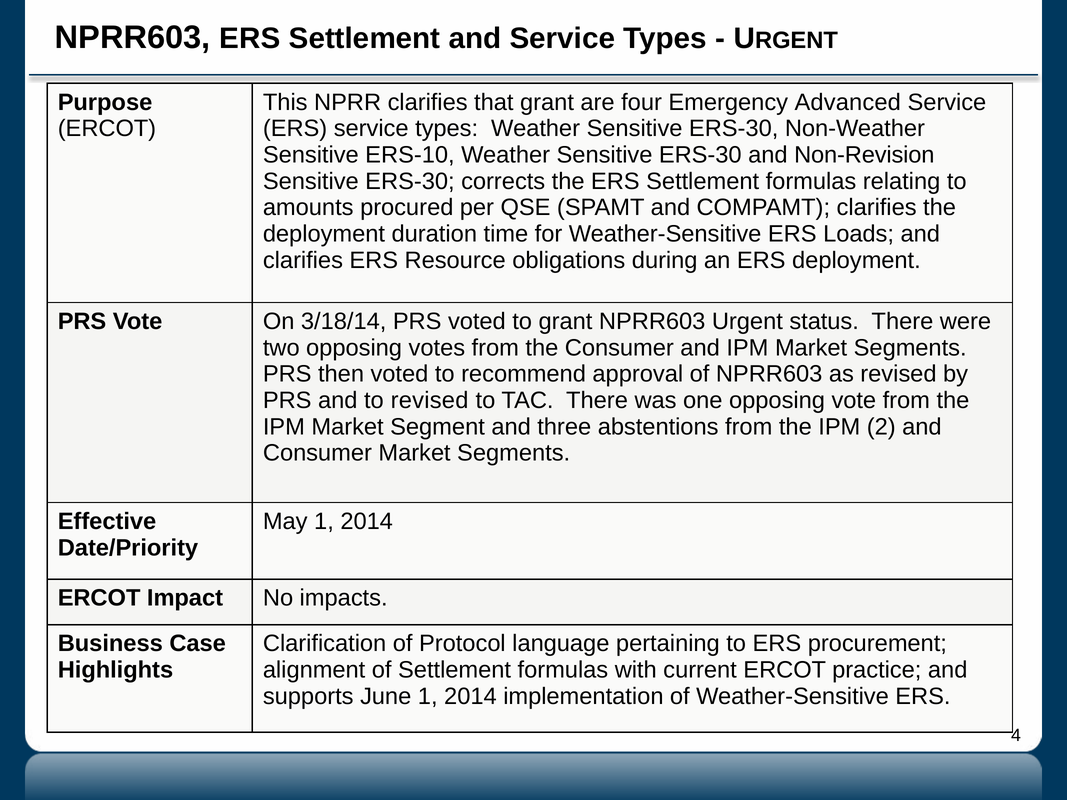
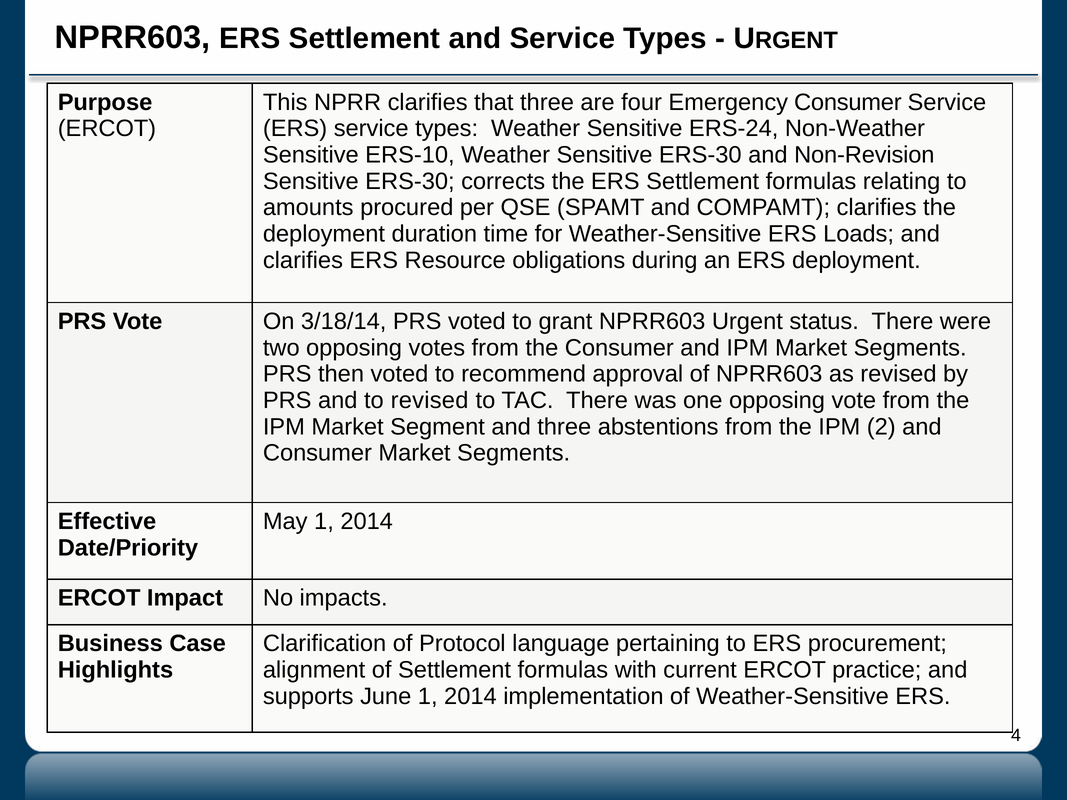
that grant: grant -> three (547, 102)
Emergency Advanced: Advanced -> Consumer (848, 102)
types Weather Sensitive ERS-30: ERS-30 -> ERS-24 (734, 129)
